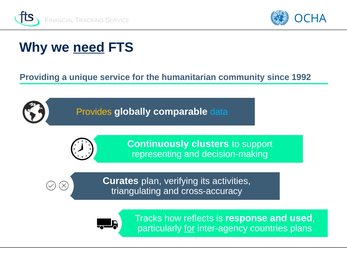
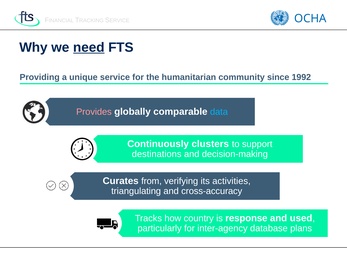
Provides colour: yellow -> pink (94, 112)
representing: representing -> destinations (157, 154)
plan: plan -> from (152, 181)
reflects: reflects -> country (199, 219)
for underline: present -> none (189, 229)
countries: countries -> database (269, 229)
